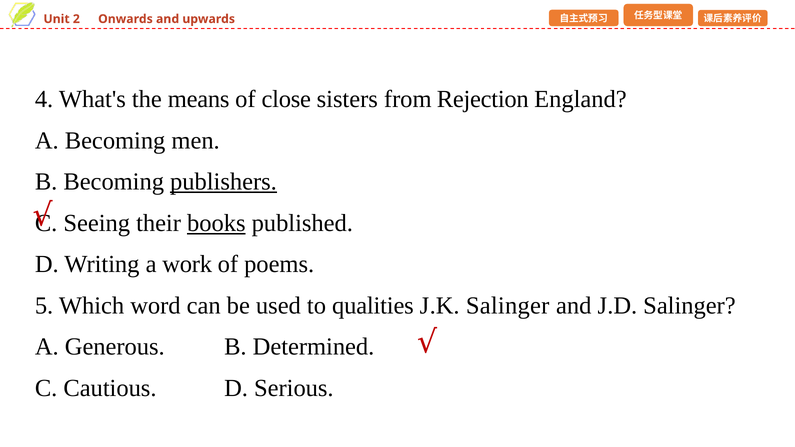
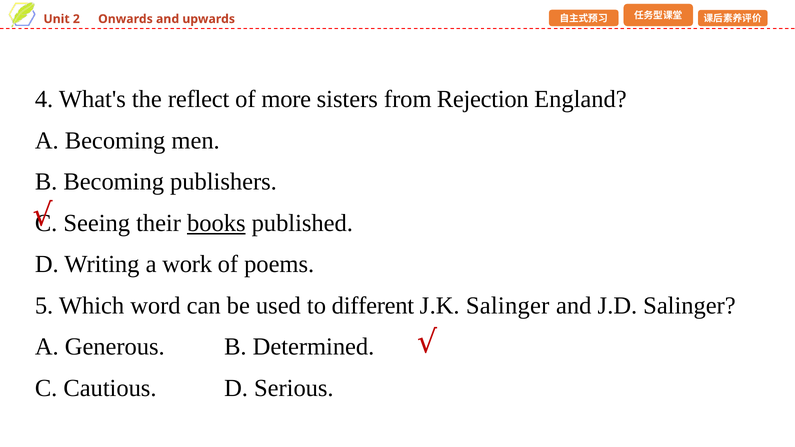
means: means -> reflect (199, 99)
close: close -> more (286, 99)
publishers underline: present -> none (223, 182)
qualities: qualities -> different (373, 306)
